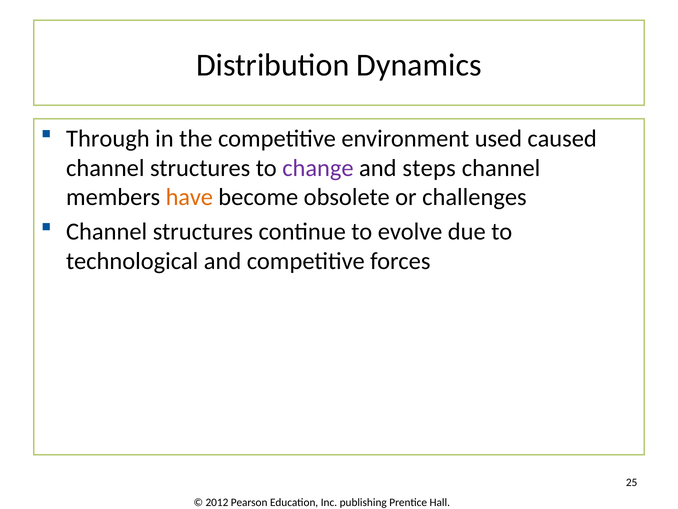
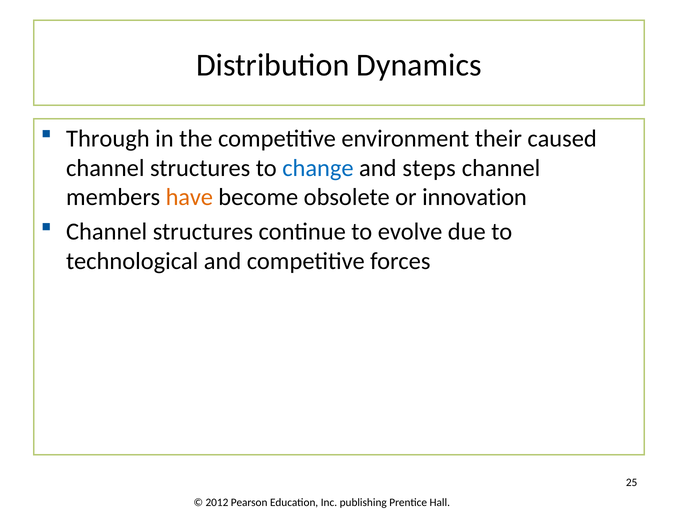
used: used -> their (498, 138)
change colour: purple -> blue (318, 168)
challenges: challenges -> innovation (475, 197)
